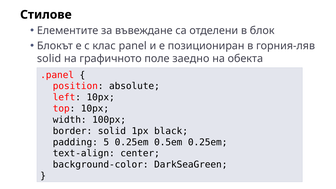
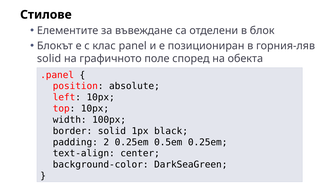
заедно: заедно -> според (191, 59)
5: 5 -> 2 (106, 142)
